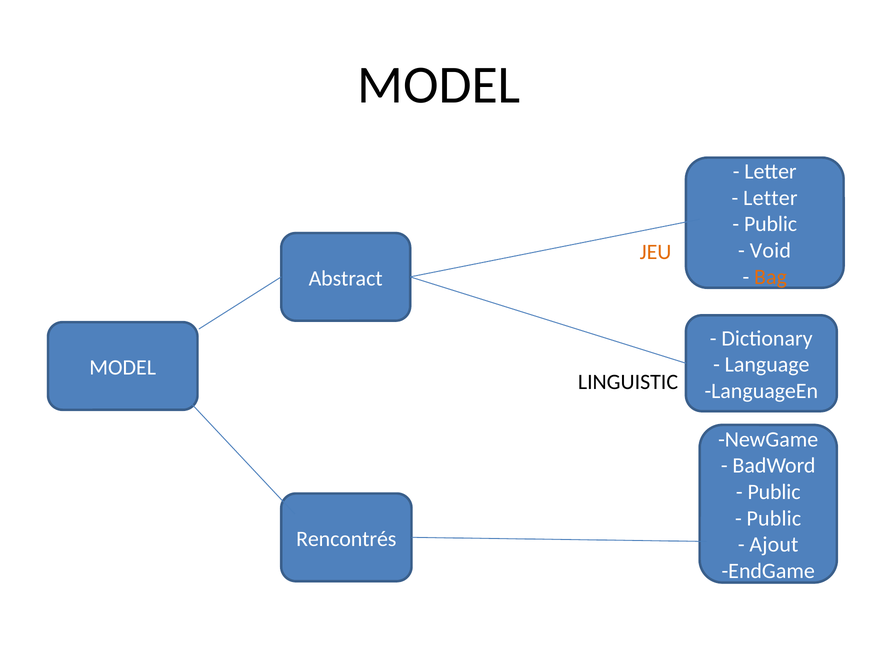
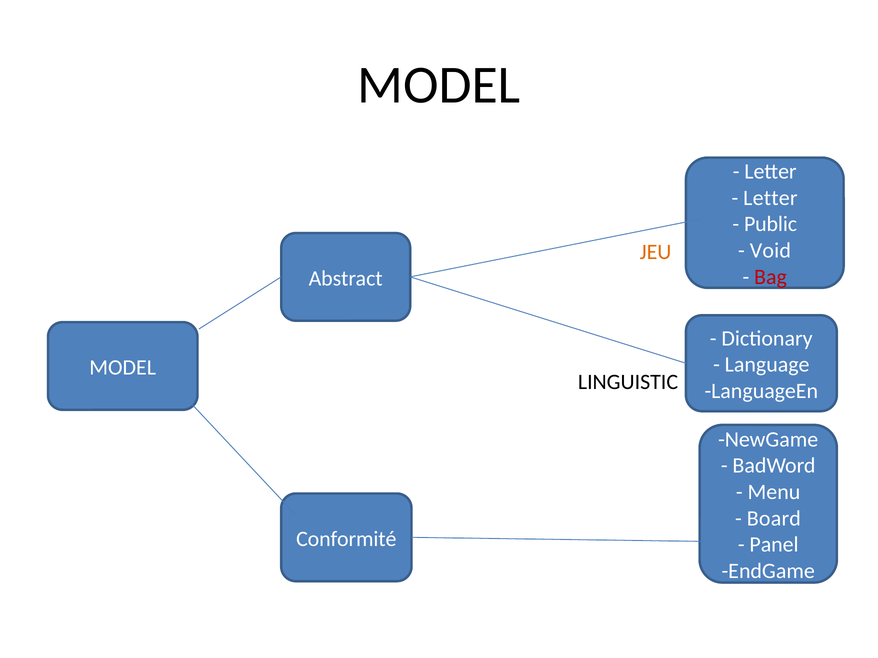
Bag colour: orange -> red (771, 277)
Public: Public -> Menu (774, 492)
Public: Public -> Board (774, 519)
Rencontrés: Rencontrés -> Conformité (346, 539)
Ajout: Ajout -> Panel (774, 545)
